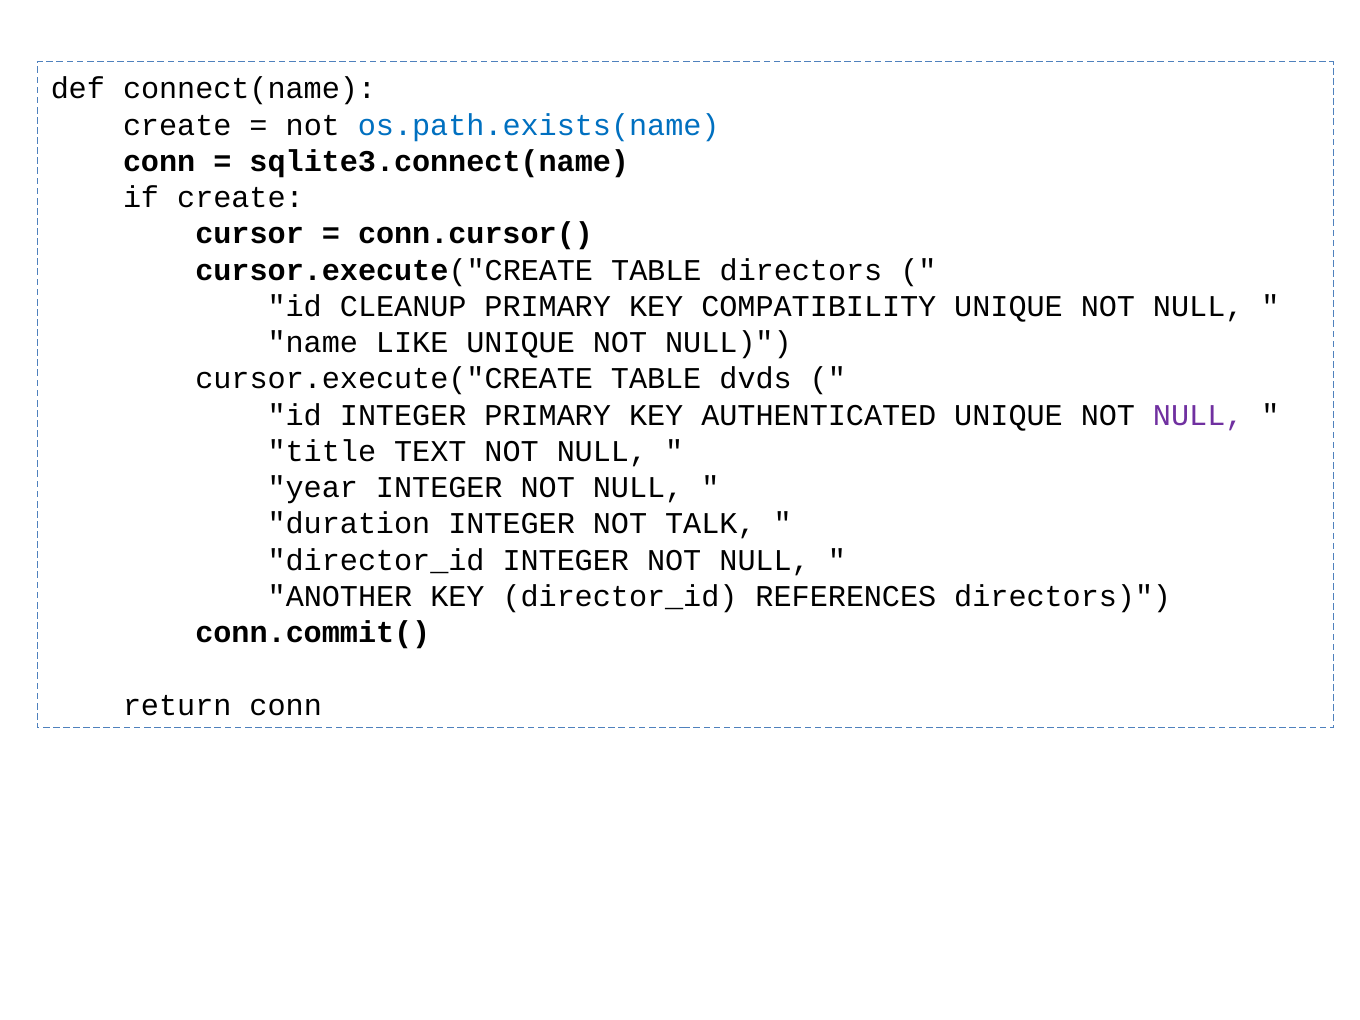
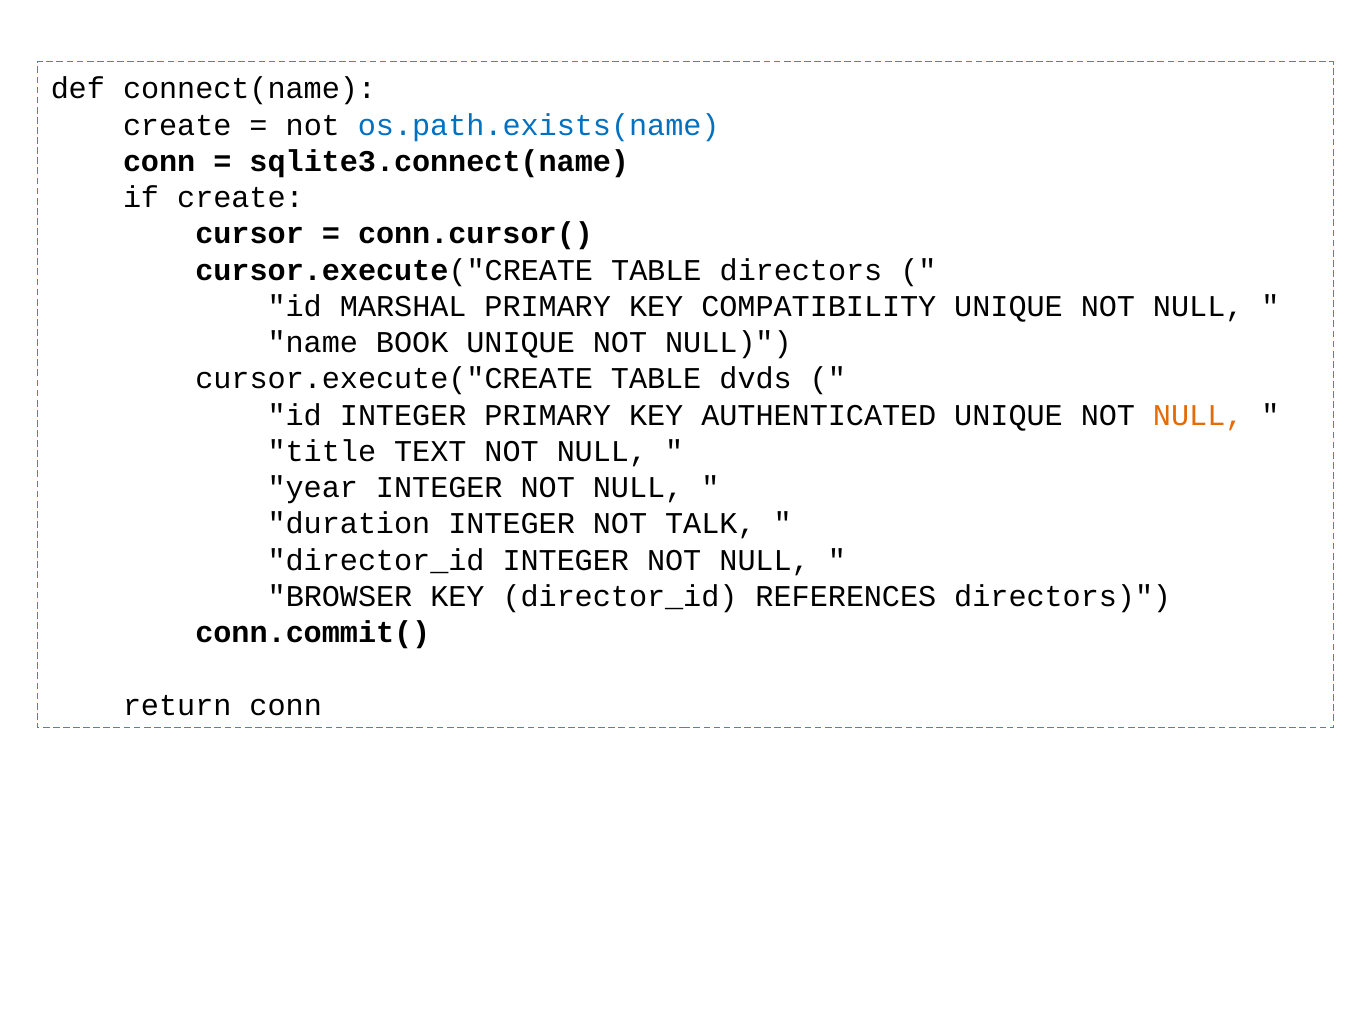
CLEANUP: CLEANUP -> MARSHAL (403, 306)
LIKE: LIKE -> BOOK (412, 343)
NULL colour: purple -> orange (1198, 415)
ANOTHER: ANOTHER -> BROWSER (340, 596)
